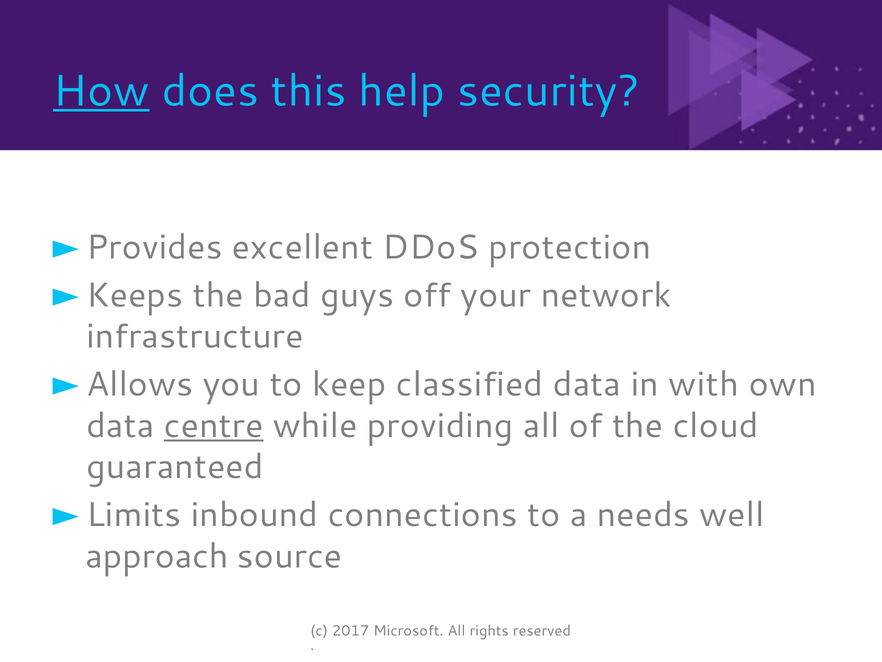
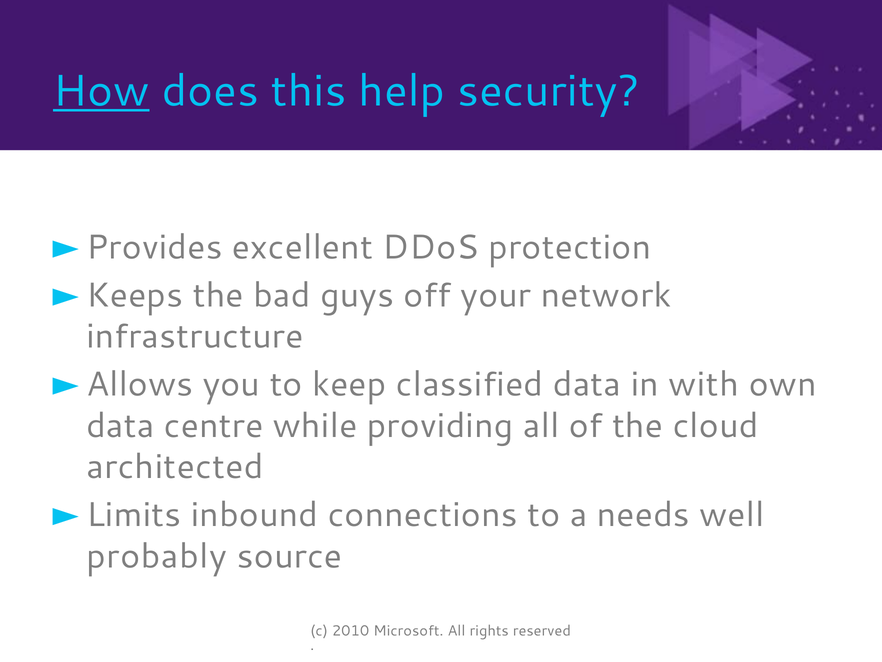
centre underline: present -> none (214, 426)
guaranteed: guaranteed -> architected (175, 467)
approach: approach -> probably (157, 556)
2017: 2017 -> 2010 (351, 630)
